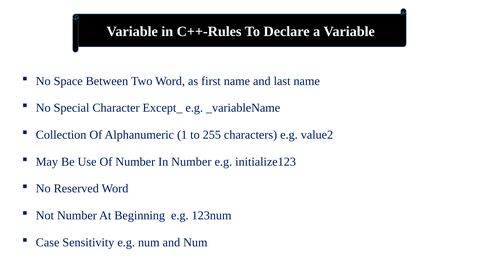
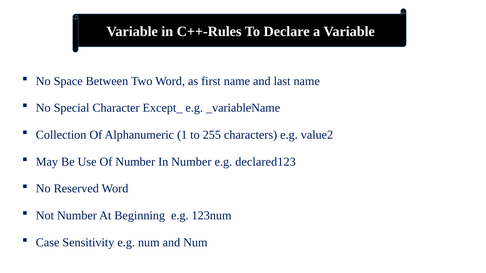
initialize123: initialize123 -> declared123 (266, 162)
